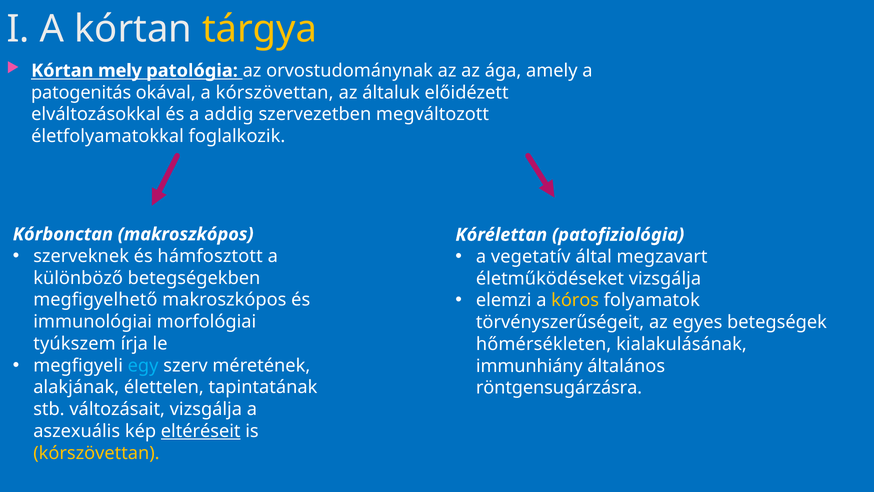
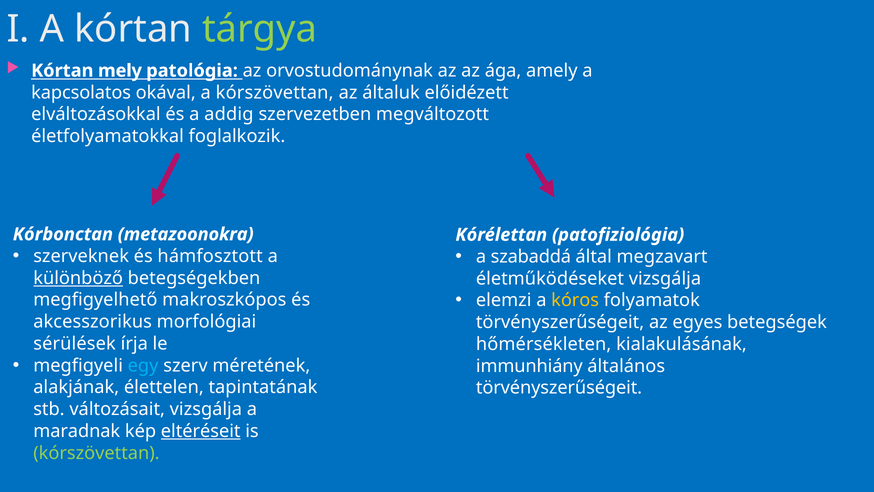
tárgya colour: yellow -> light green (260, 29)
patogenitás: patogenitás -> kapcsolatos (81, 92)
Kórbonctan makroszkópos: makroszkópos -> metazoonokra (186, 234)
vegetatív: vegetatív -> szabaddá (531, 256)
különböző underline: none -> present (78, 278)
immunológiai: immunológiai -> akcesszorikus (93, 322)
tyúkszem: tyúkszem -> sérülések (75, 343)
röntgensugárzásra: röntgensugárzásra -> törvényszerűségeit (559, 388)
aszexuális: aszexuális -> maradnak (77, 431)
kórszövettan colour: yellow -> light green (96, 453)
